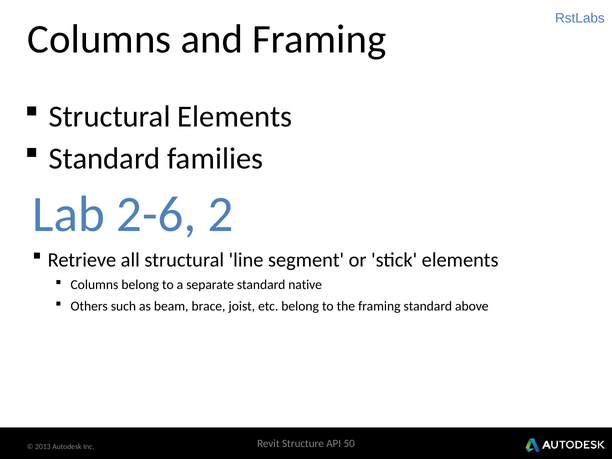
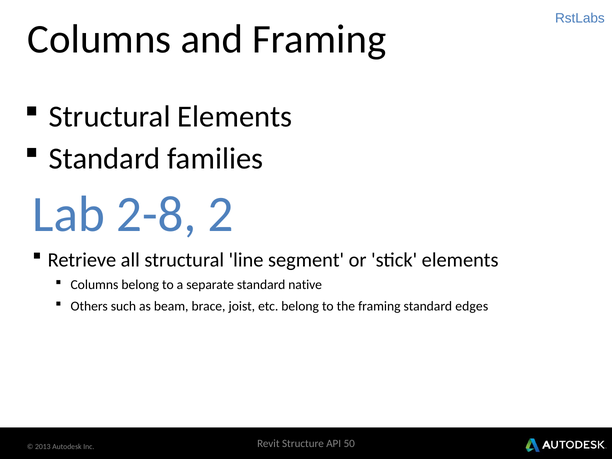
2-6: 2-6 -> 2-8 (156, 214)
above: above -> edges (472, 306)
